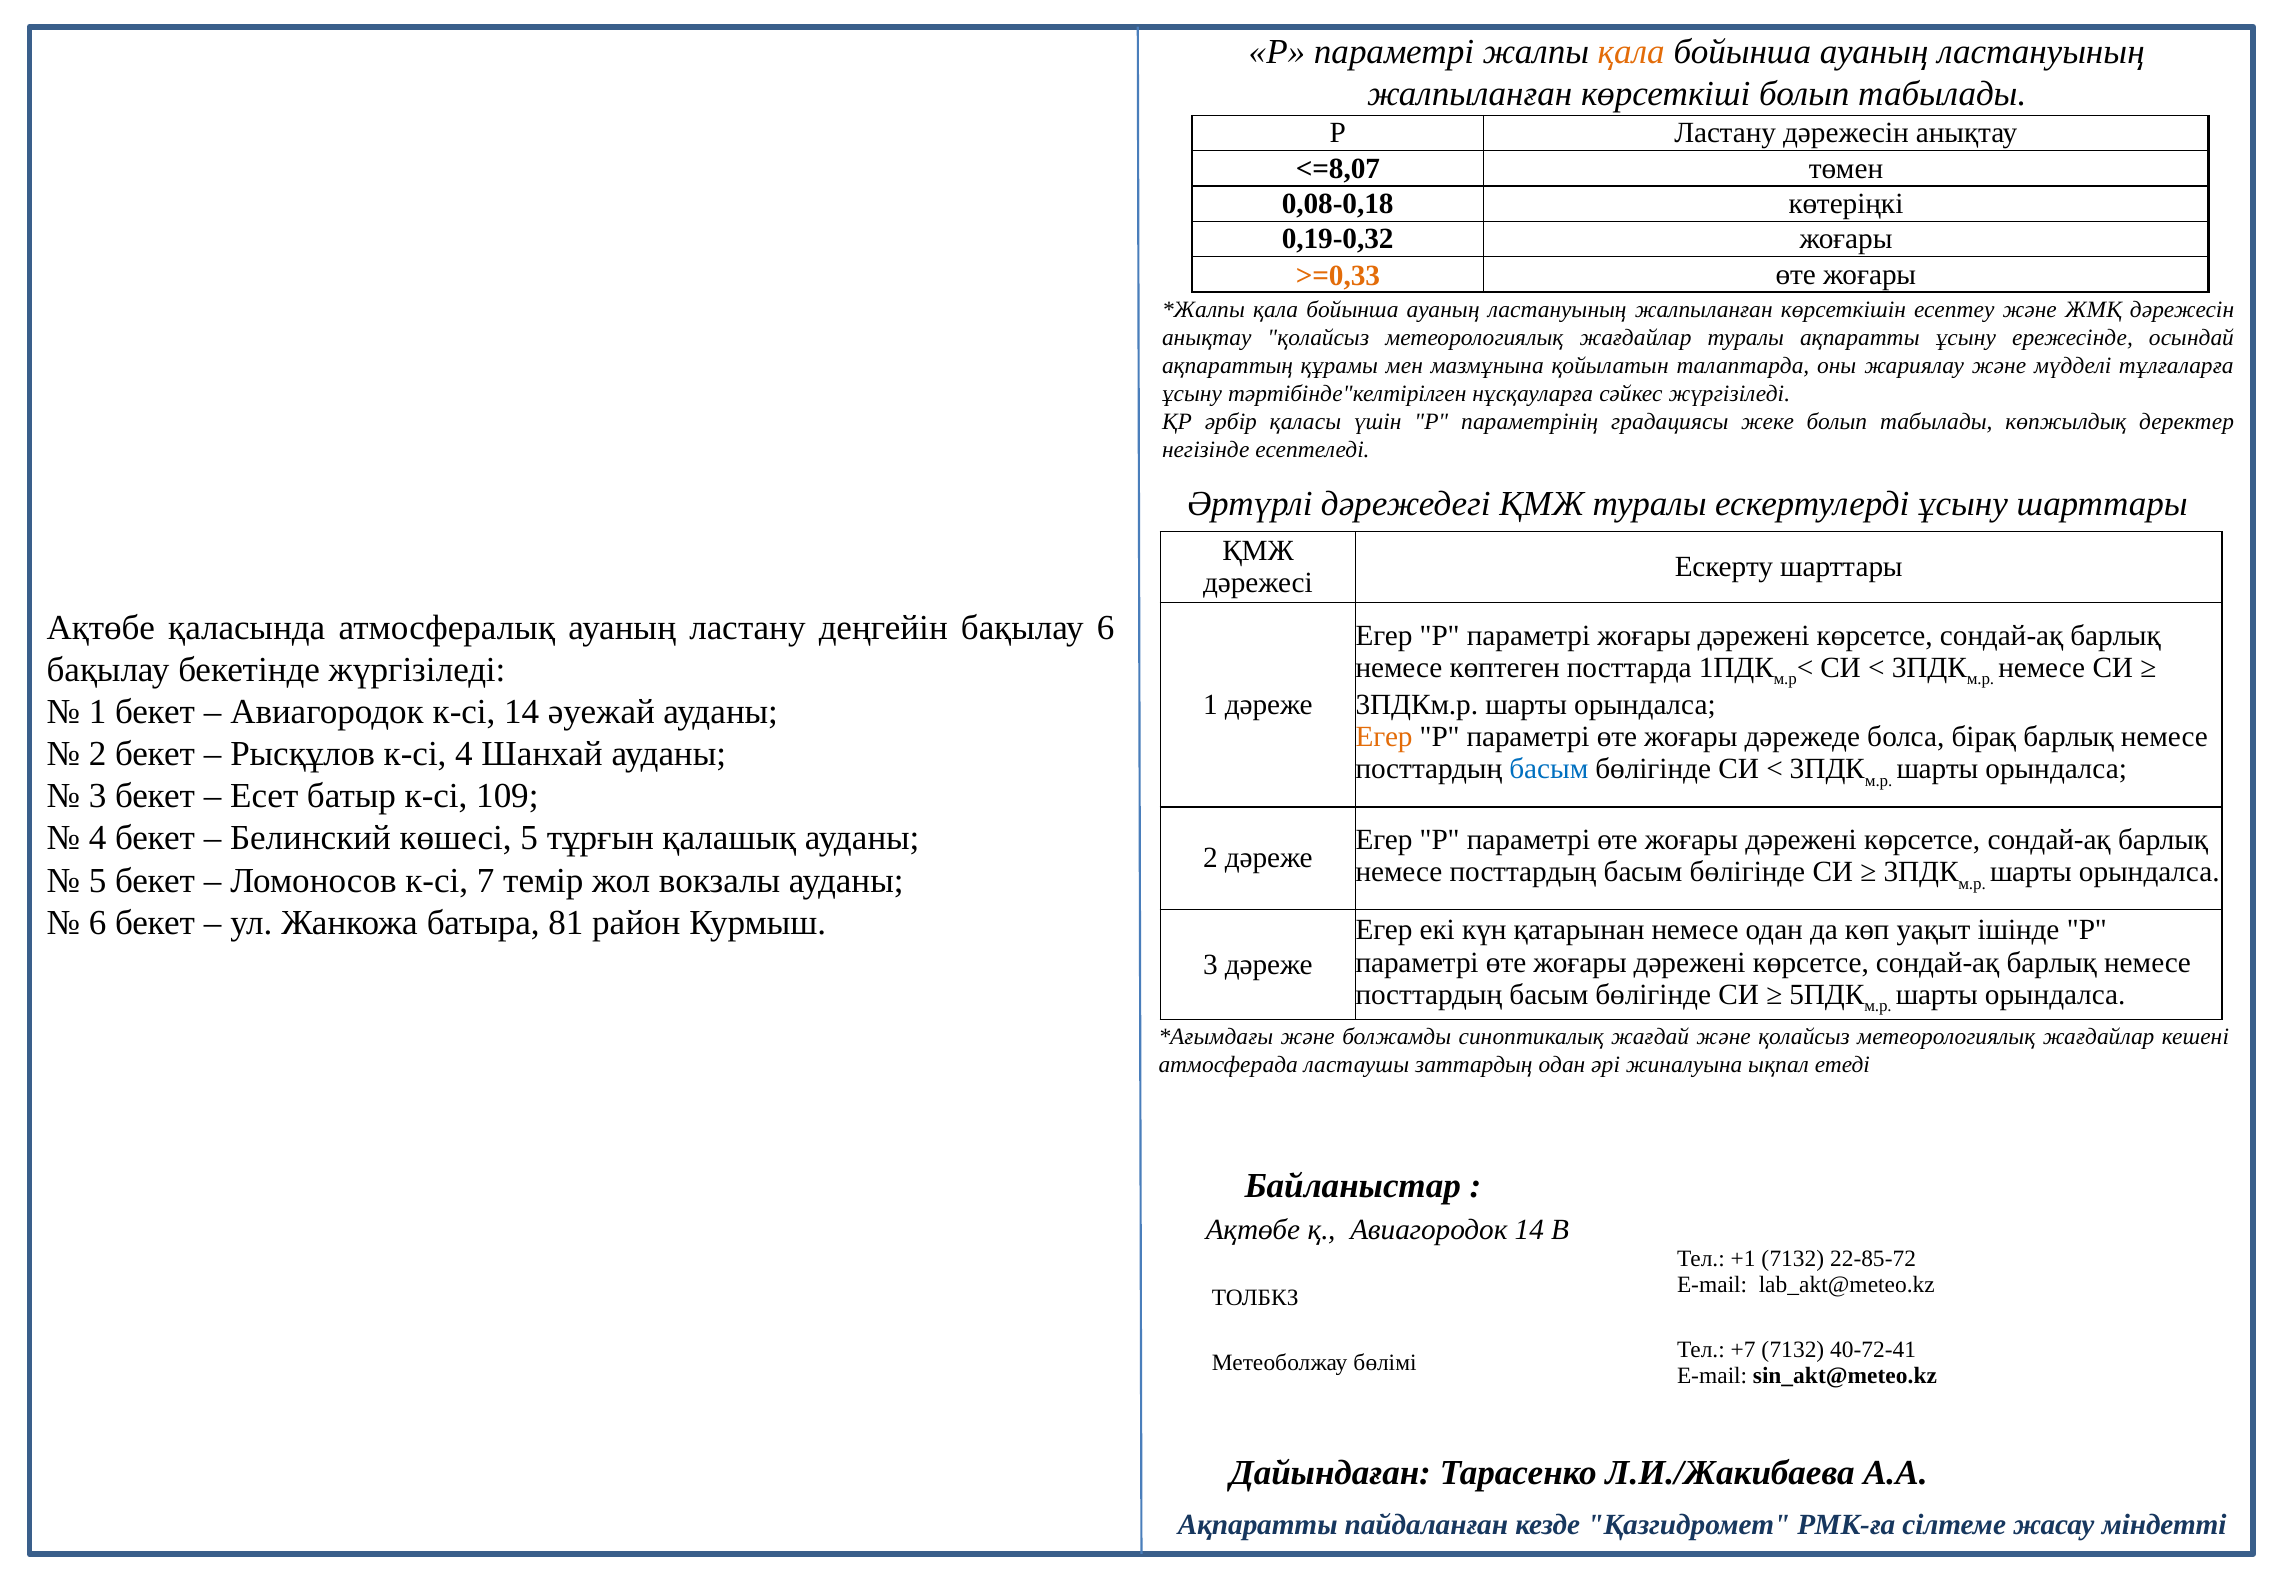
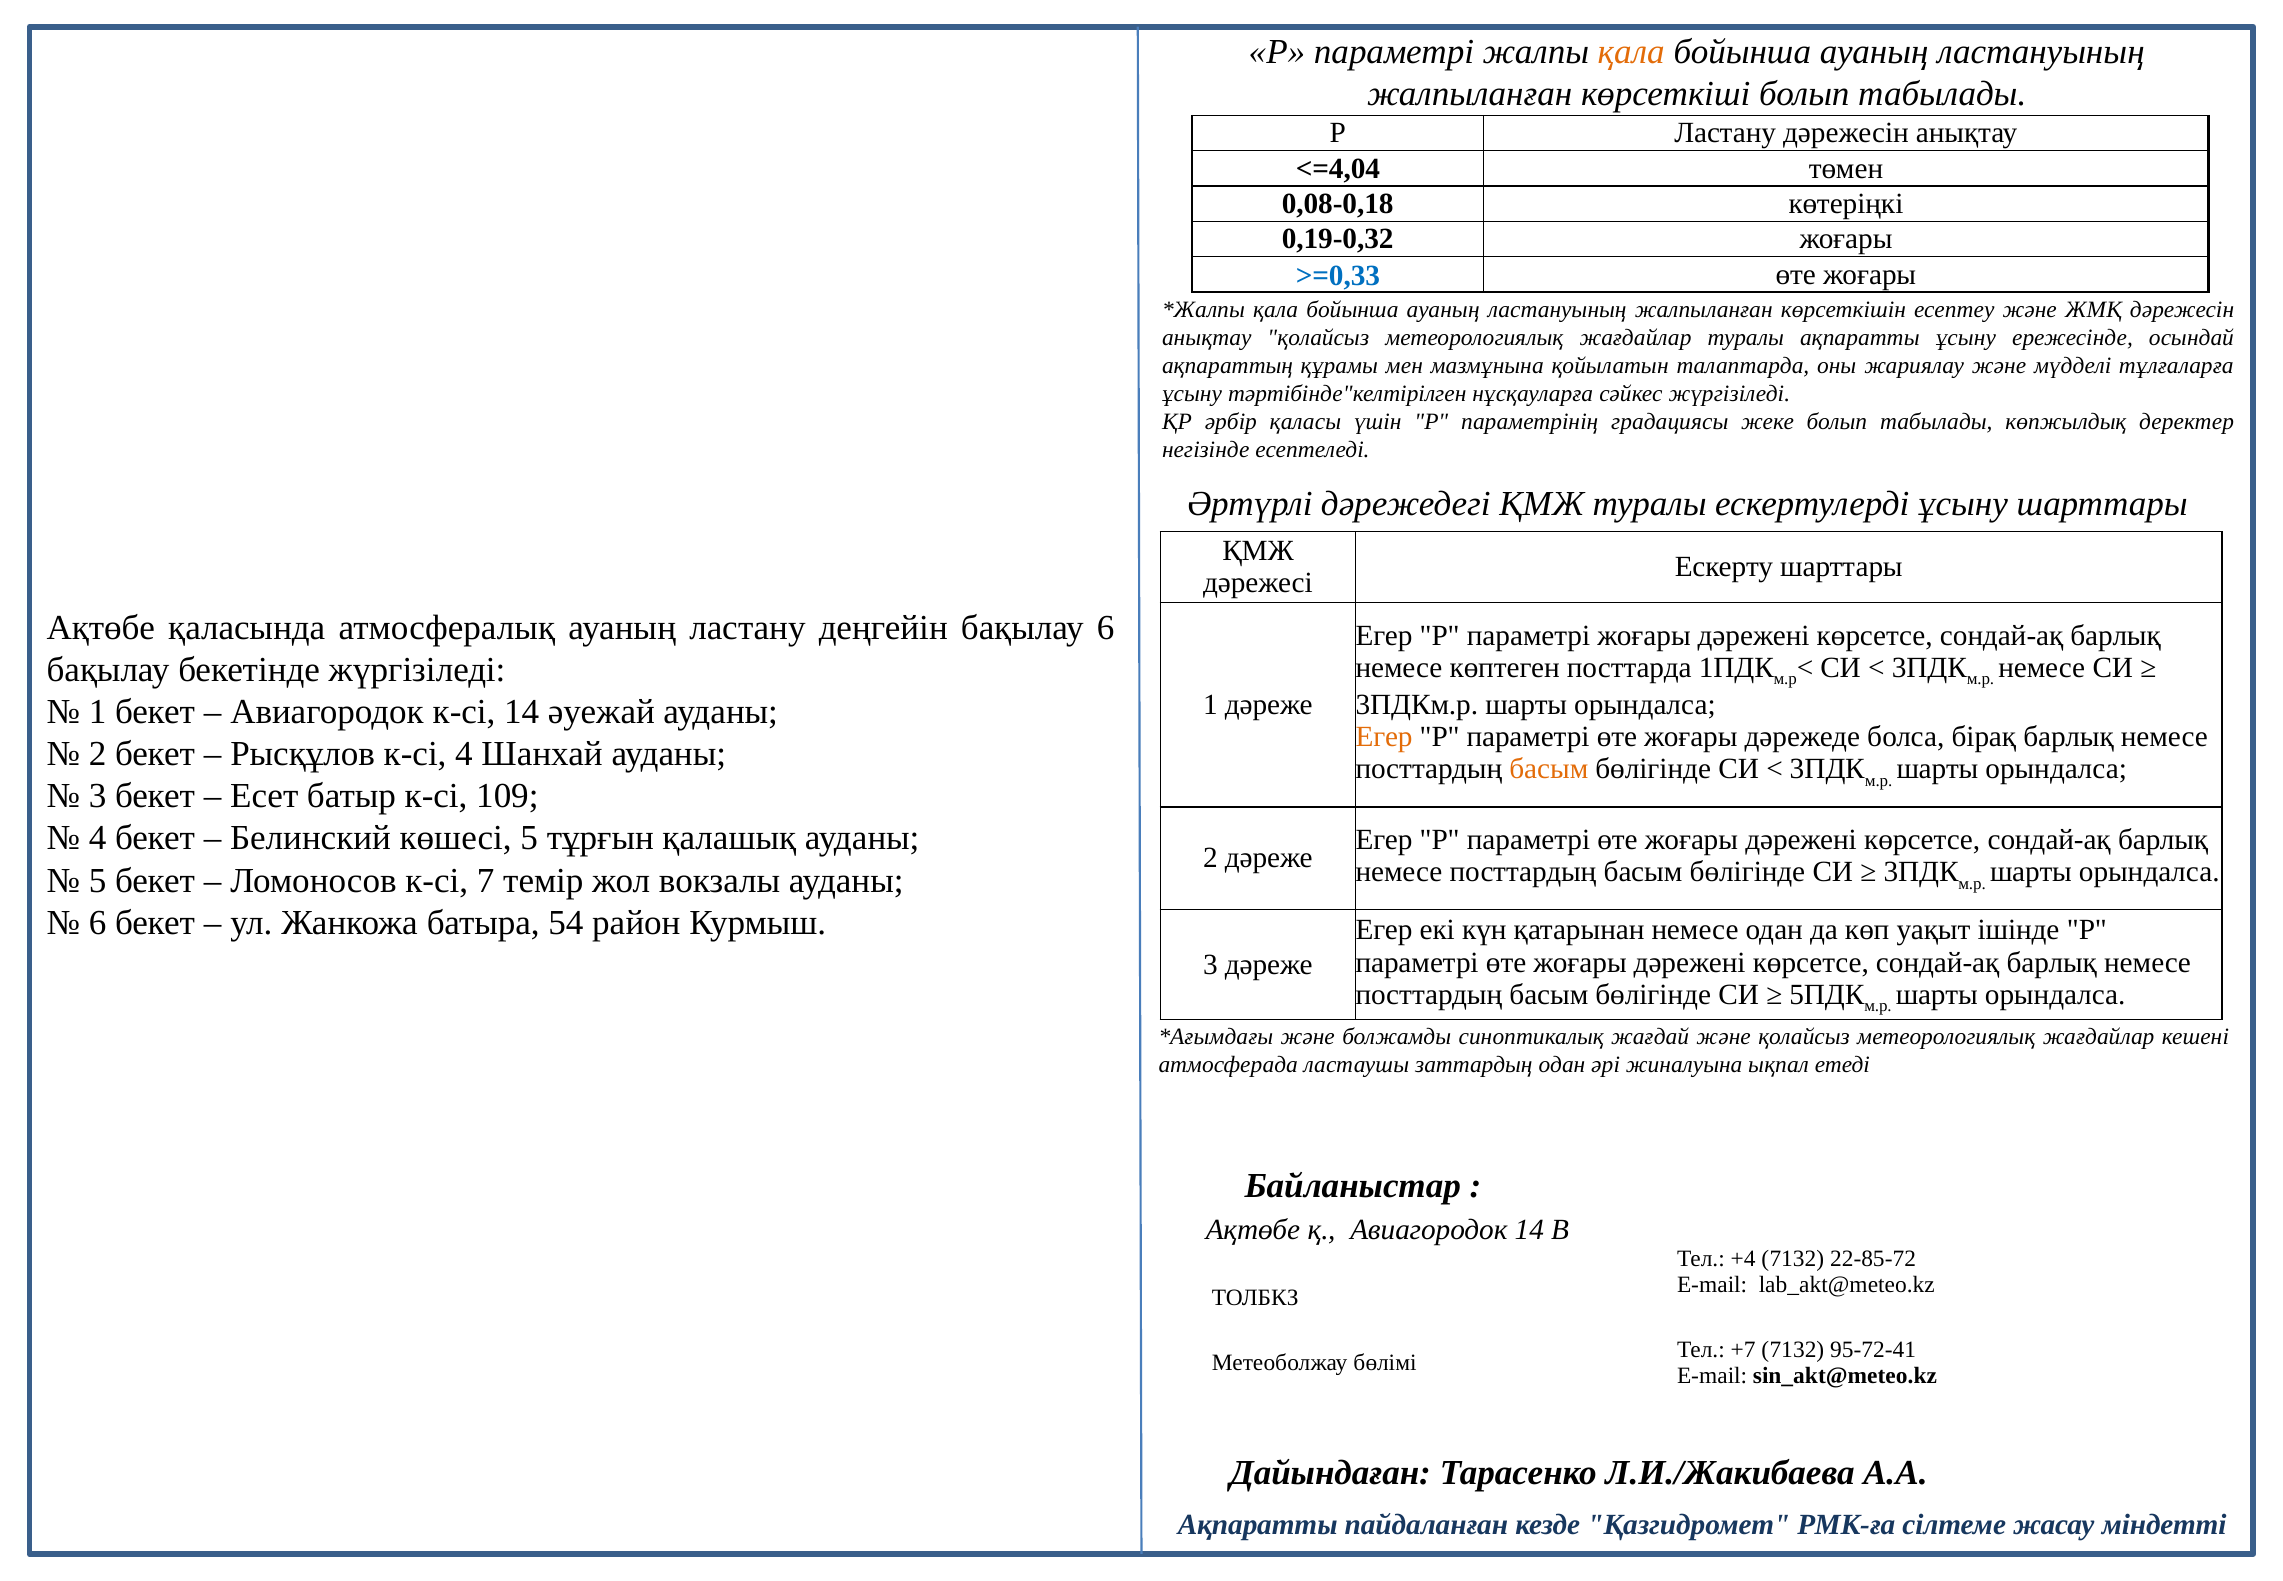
<=8,07: <=8,07 -> <=4,04 (1338, 169)
>=0,33 colour: orange -> blue (1338, 276)
басым colour: blue -> orange (1549, 769)
81: 81 -> 54 (566, 922)
+1: +1 -> +4 (1743, 1258)
40-72-41: 40-72-41 -> 95-72-41 (1873, 1350)
